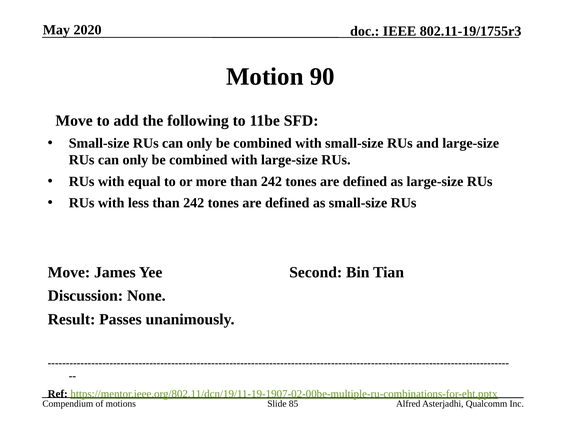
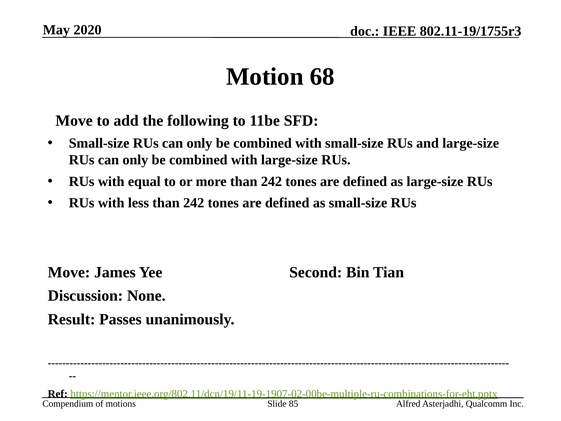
90: 90 -> 68 (322, 76)
